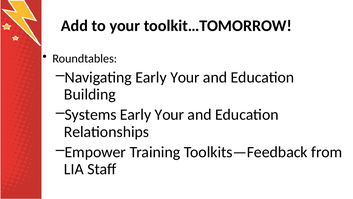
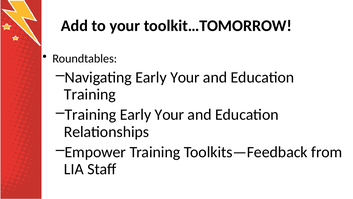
Building: Building -> Training (90, 94)
Systems: Systems -> Training (90, 114)
